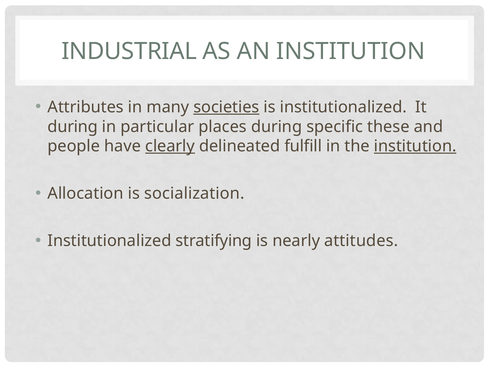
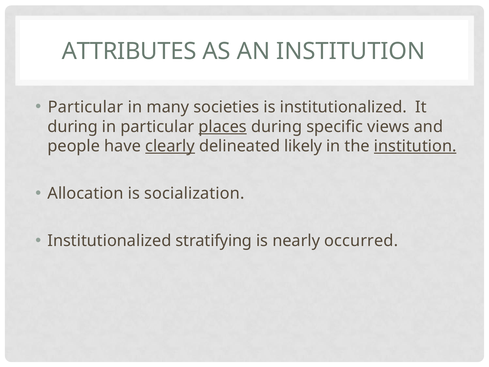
INDUSTRIAL: INDUSTRIAL -> ATTRIBUTES (129, 51)
Attributes: Attributes -> Particular (86, 107)
societies underline: present -> none (226, 107)
places underline: none -> present (223, 127)
these: these -> views (388, 127)
fulfill: fulfill -> likely (303, 146)
attitudes: attitudes -> occurred (361, 241)
